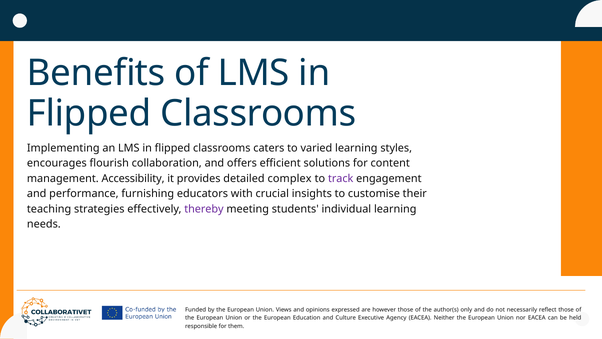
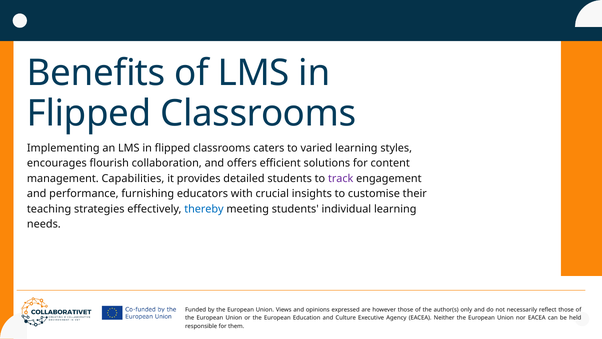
Accessibility: Accessibility -> Capabilities (133, 178)
detailed complex: complex -> students (290, 178)
thereby colour: purple -> blue (204, 209)
